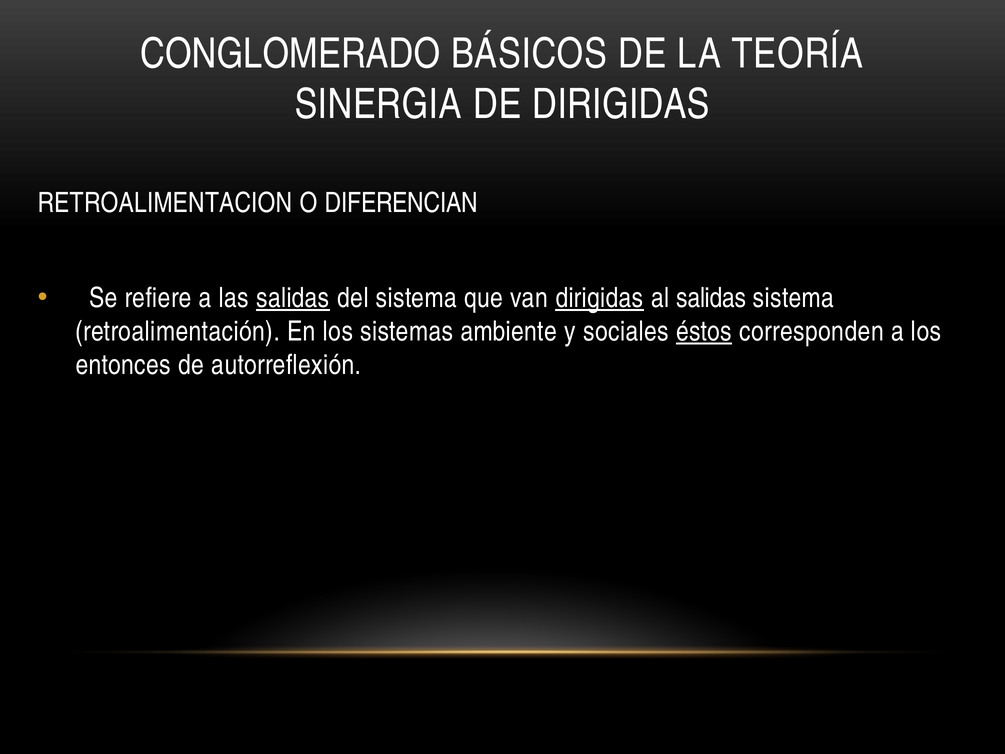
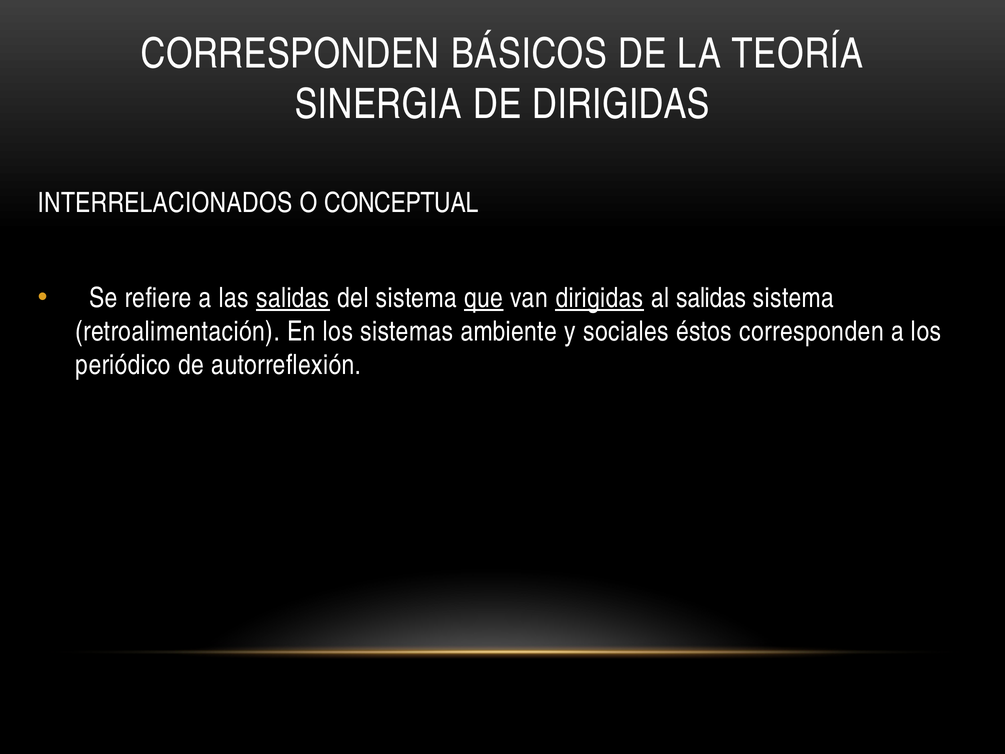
CONGLOMERADO: CONGLOMERADO -> CORRESPONDEN (290, 54)
RETROALIMENTACION: RETROALIMENTACION -> INTERRELACIONADOS (165, 203)
DIFERENCIAN: DIFERENCIAN -> CONCEPTUAL (401, 203)
que underline: none -> present (484, 298)
éstos underline: present -> none (704, 331)
entonces: entonces -> periódico (123, 365)
